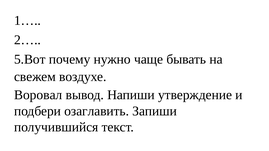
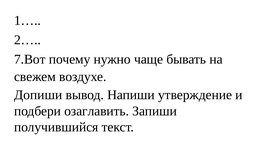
5.Вот: 5.Вот -> 7.Вот (30, 59)
Воровал: Воровал -> Допиши (38, 95)
